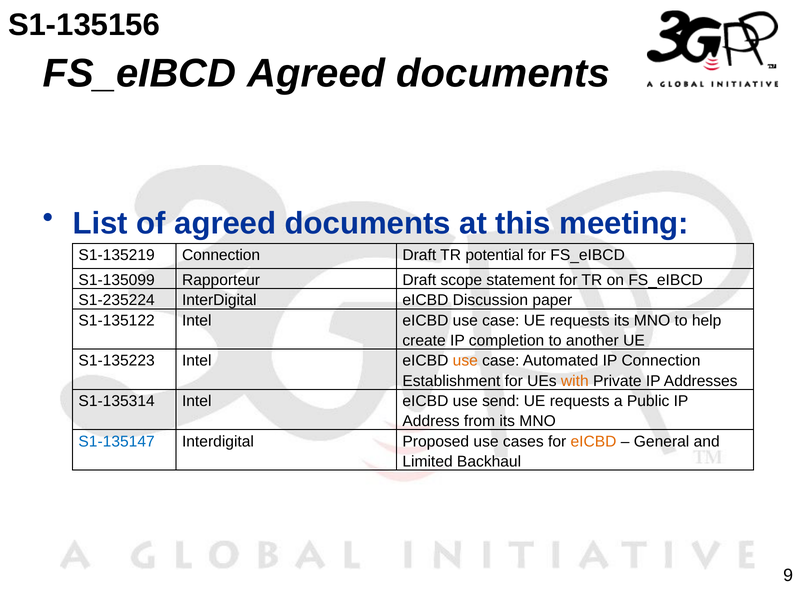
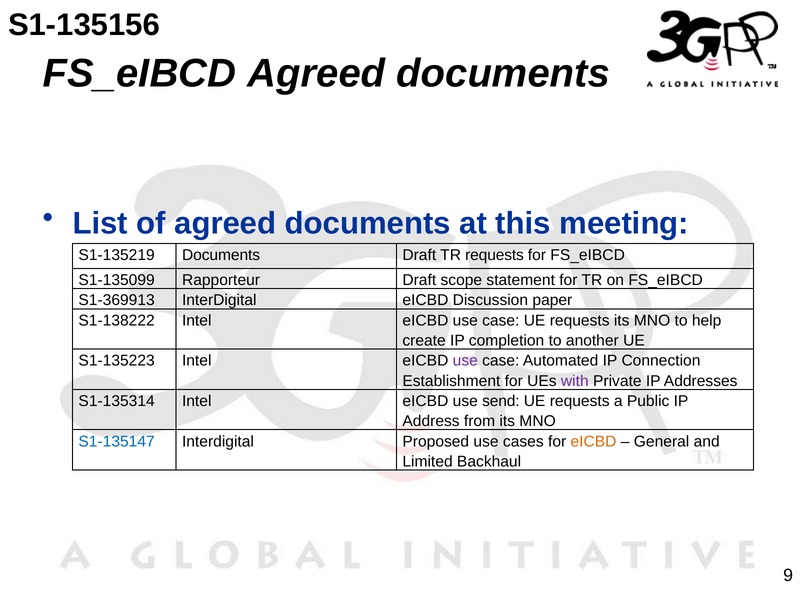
S1-135219 Connection: Connection -> Documents (221, 255)
TR potential: potential -> requests (495, 255)
S1-235224: S1-235224 -> S1-369913 (117, 300)
S1-135122: S1-135122 -> S1-138222 (117, 320)
use colour: orange -> purple (465, 361)
with colour: orange -> purple (575, 381)
